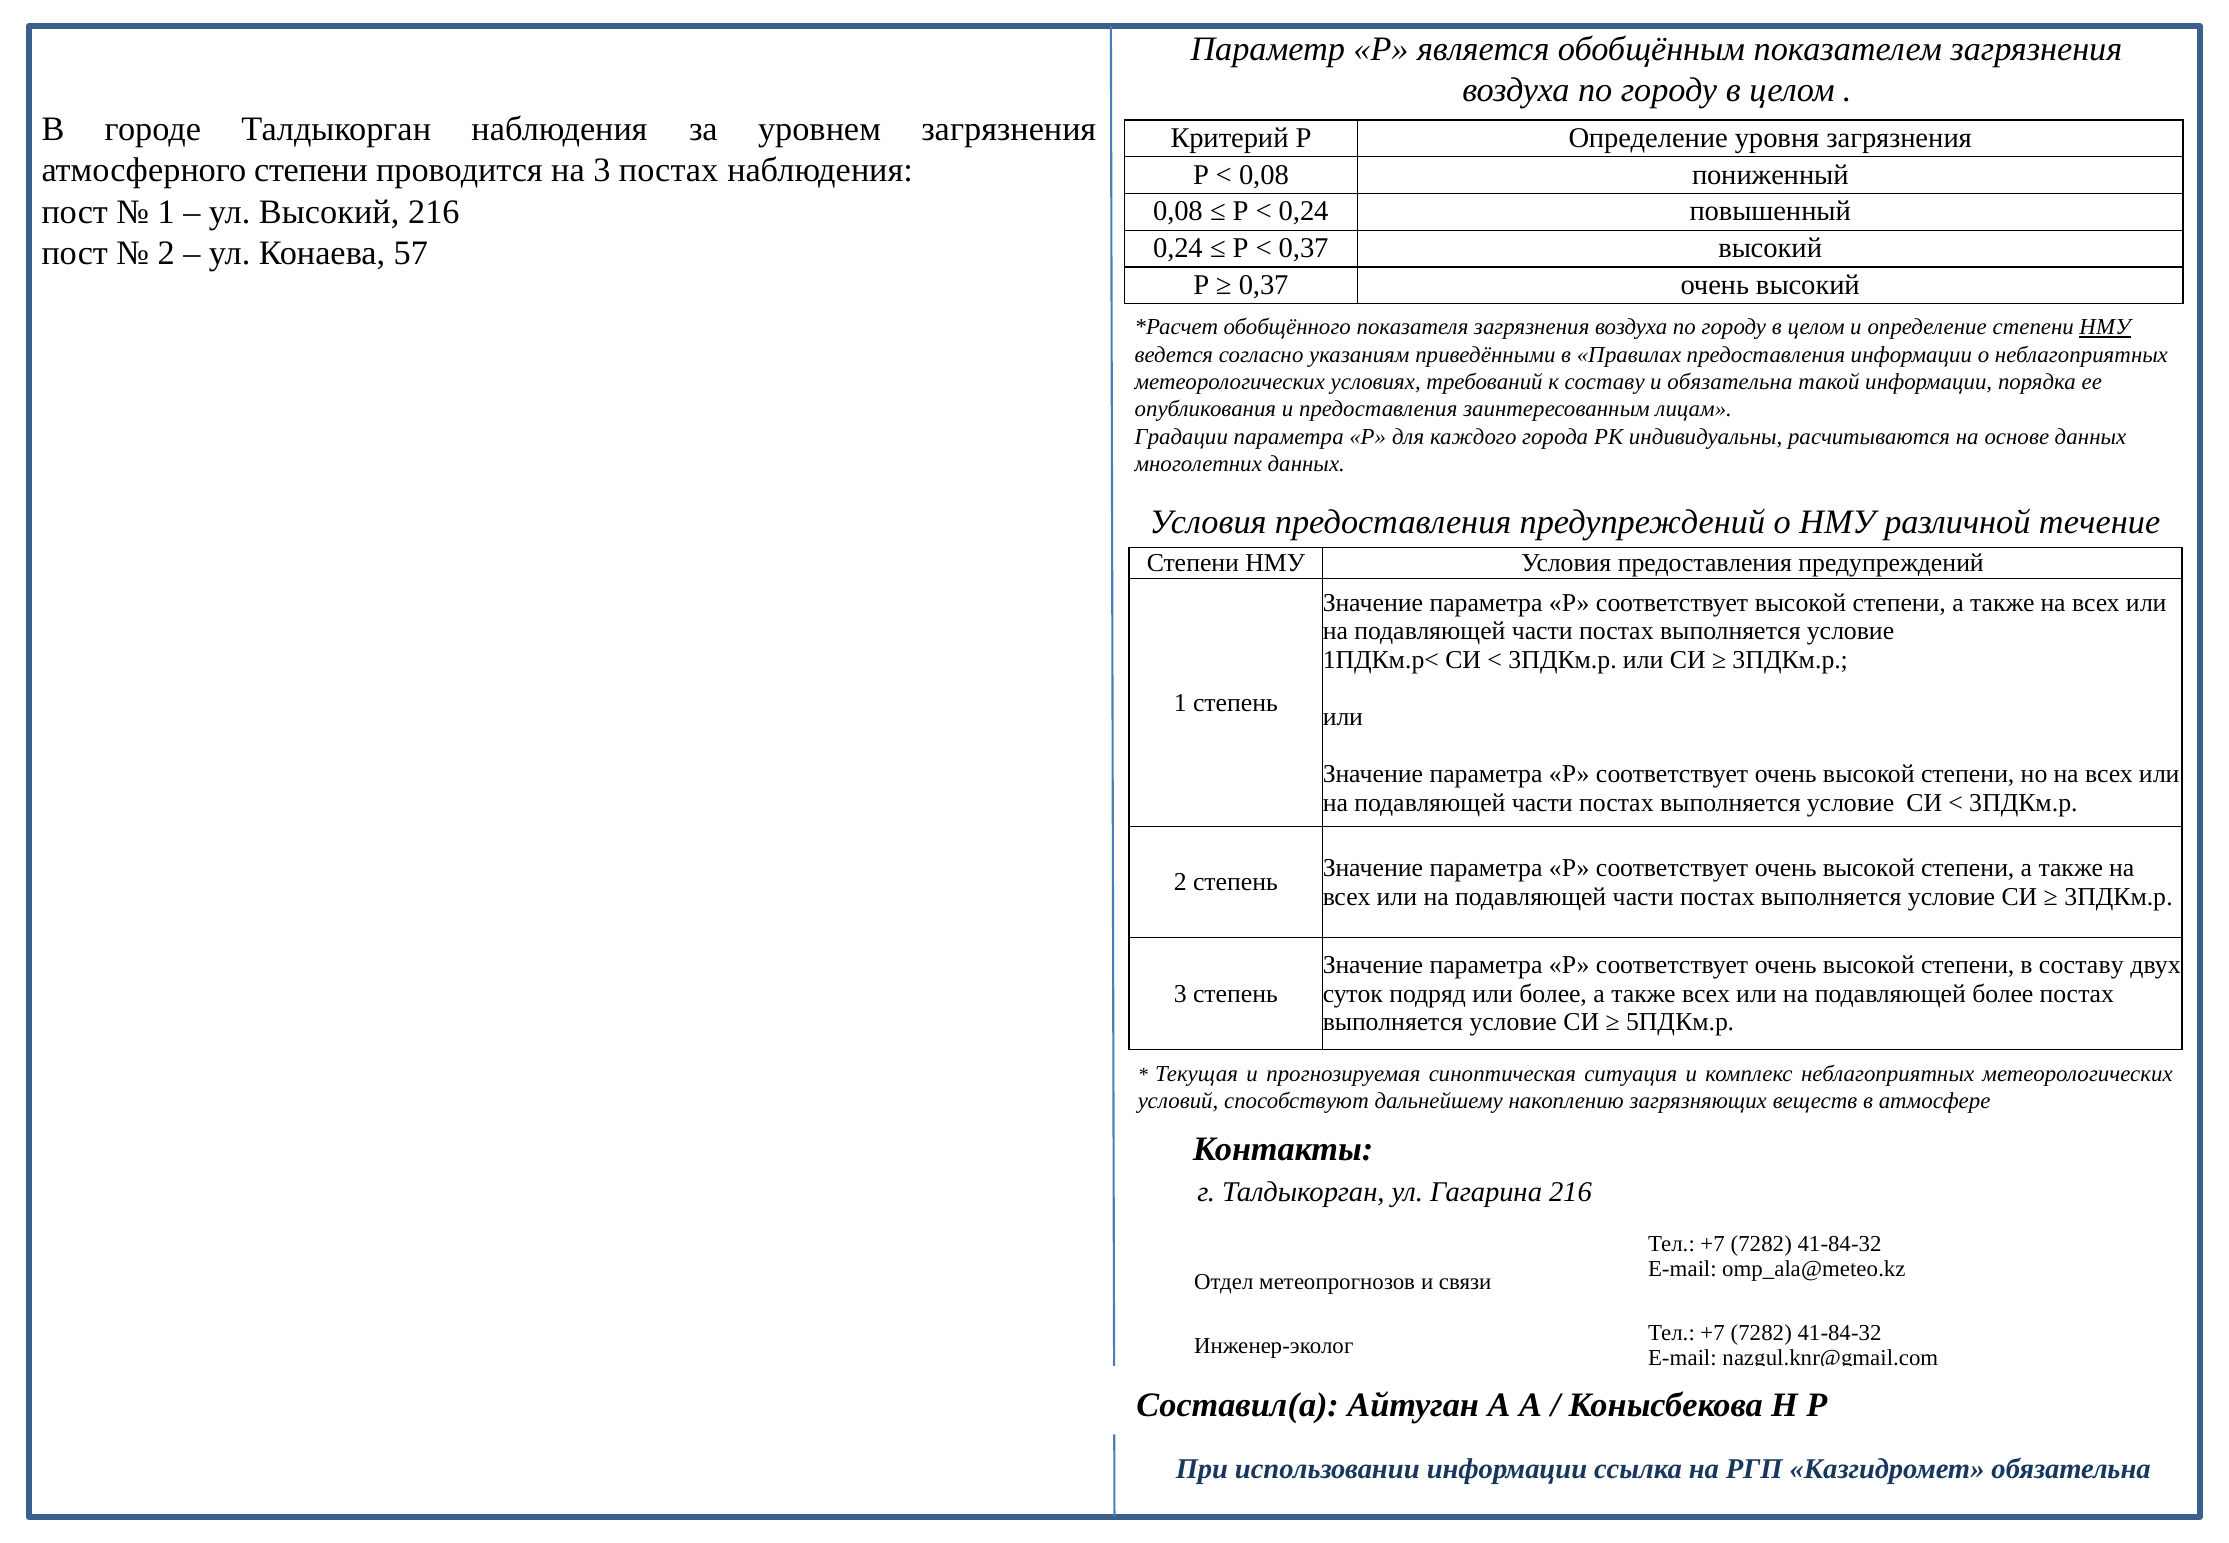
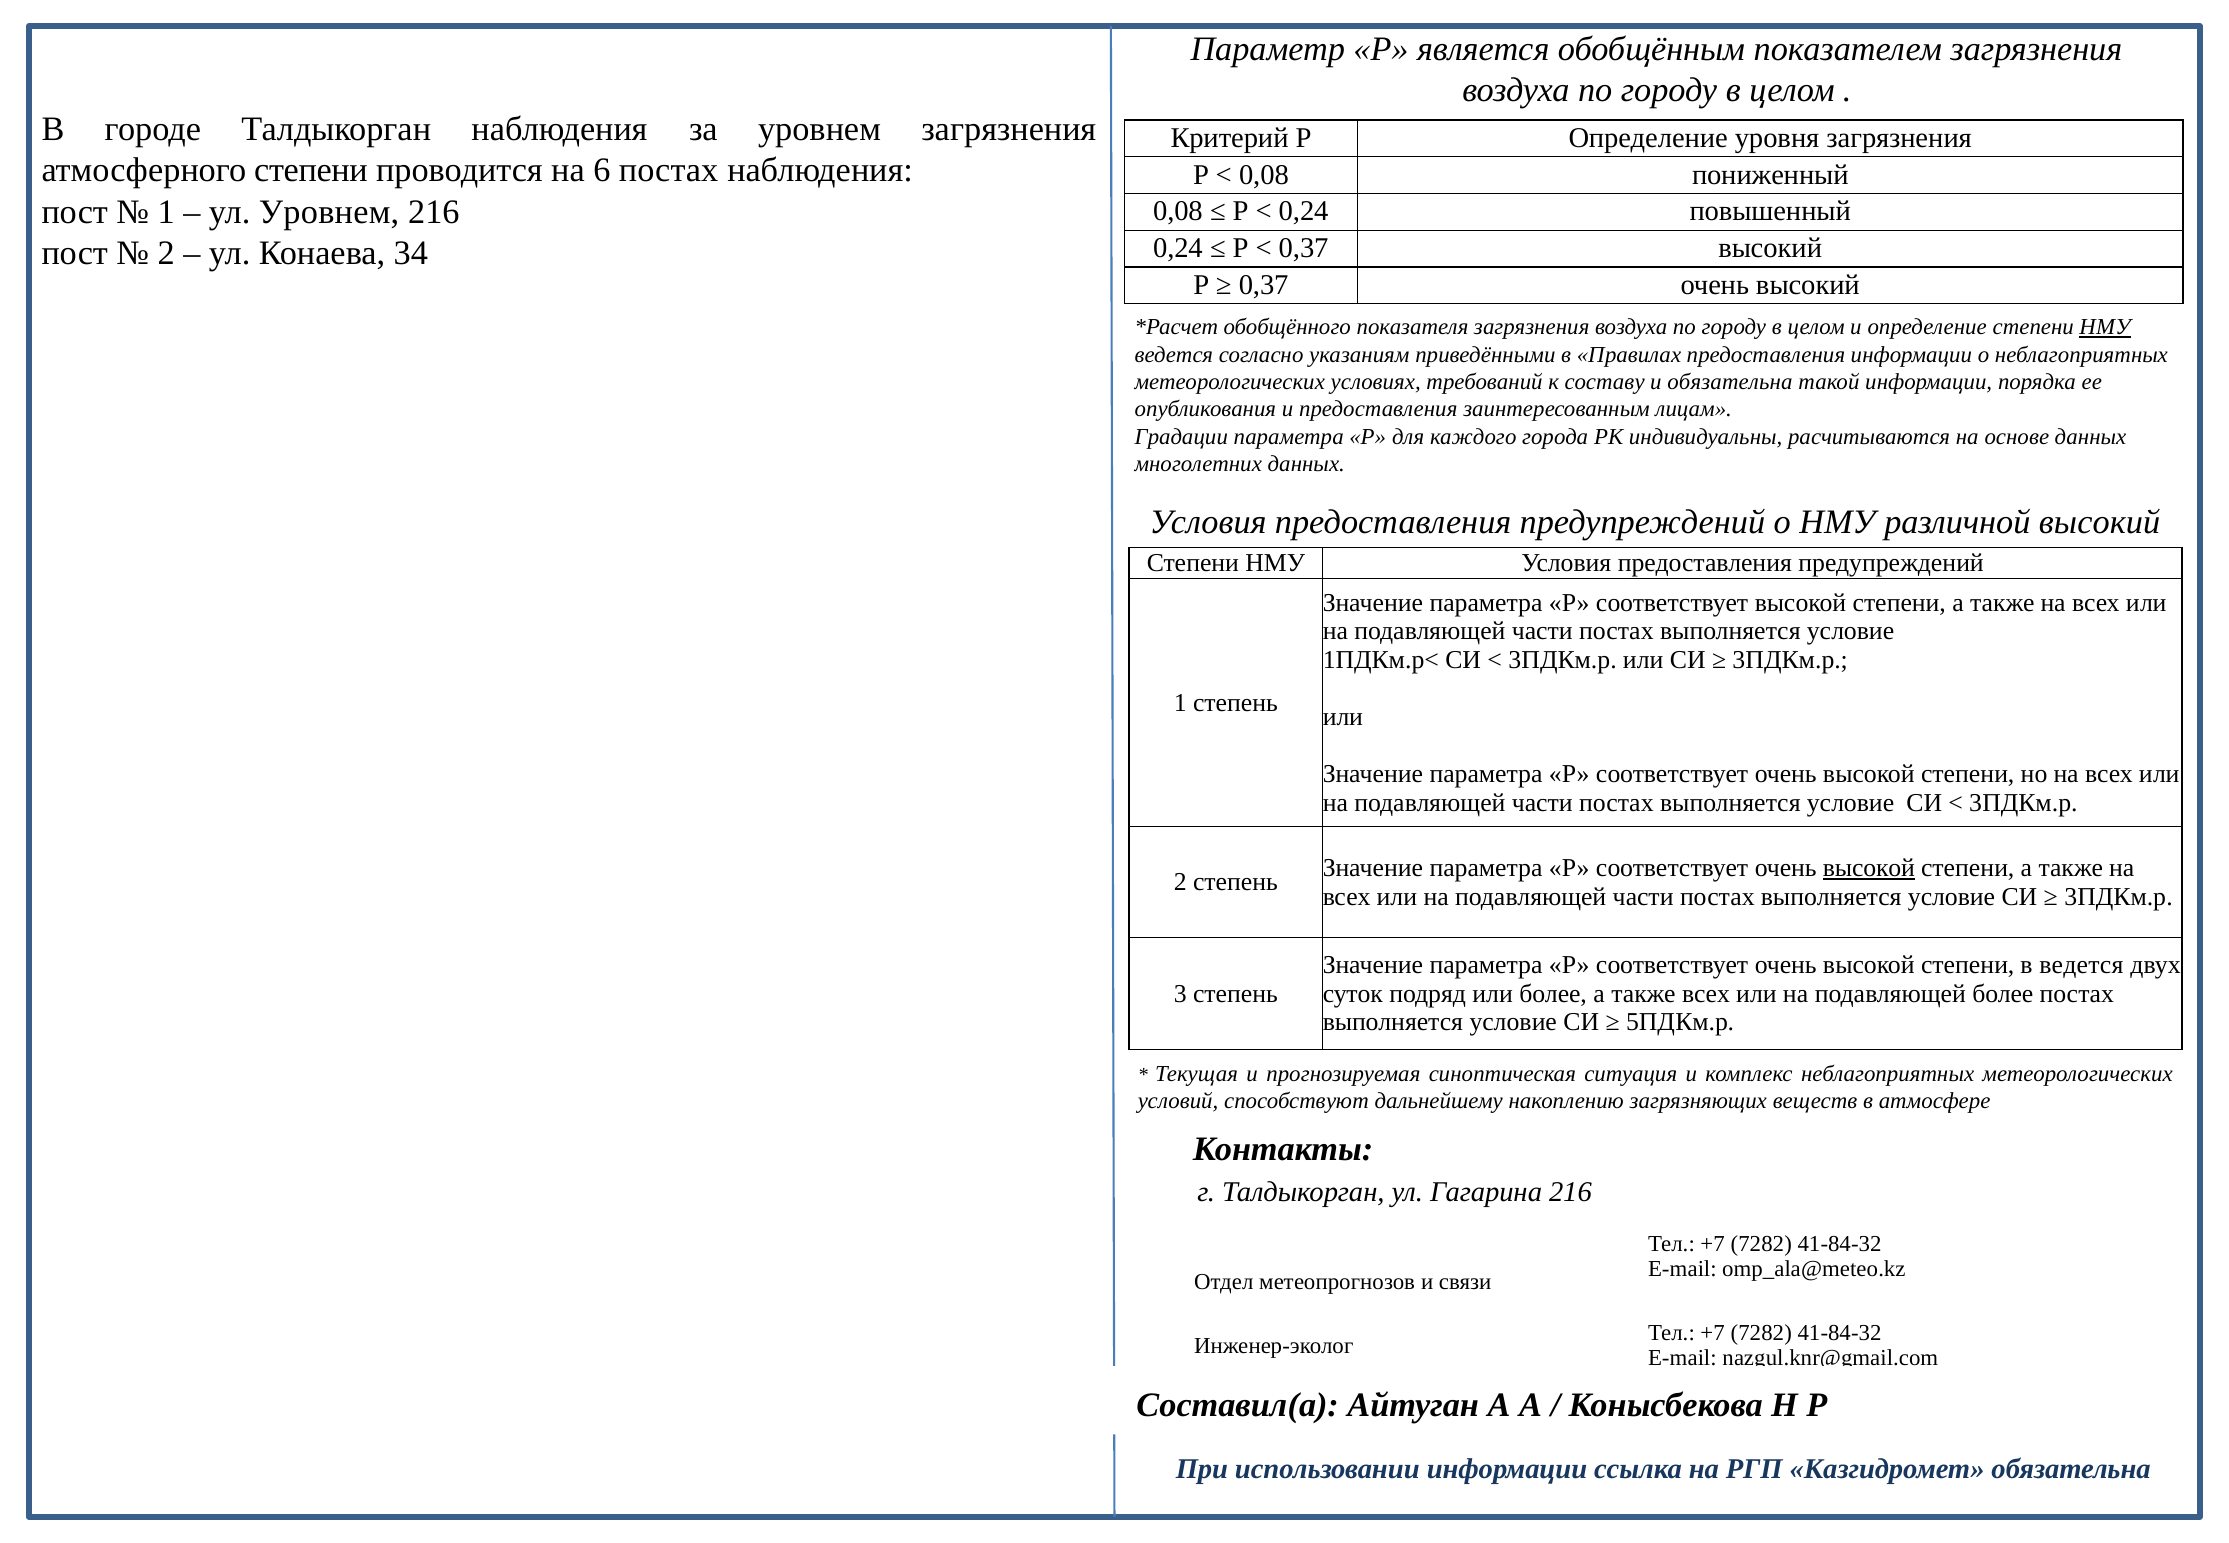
на 3: 3 -> 6 (602, 171)
ул Высокий: Высокий -> Уровнем (329, 212)
57: 57 -> 34 (411, 253)
различной течение: течение -> высокий (2100, 522)
высокой underline: none -> present (1869, 868)
в составу: составу -> ведется (2081, 965)
